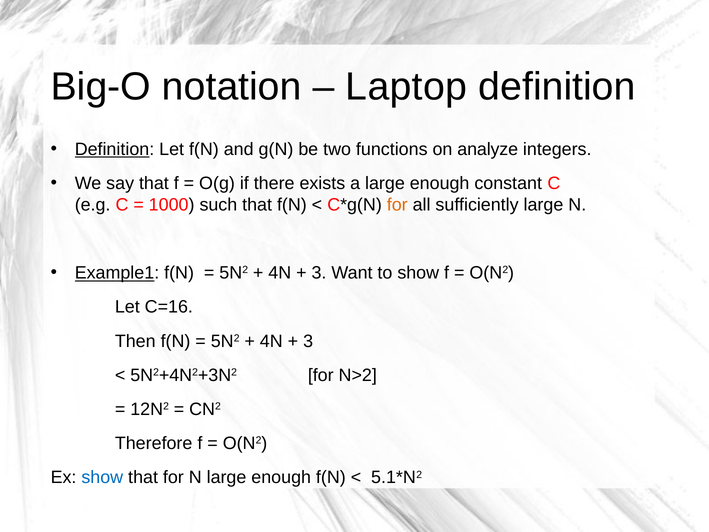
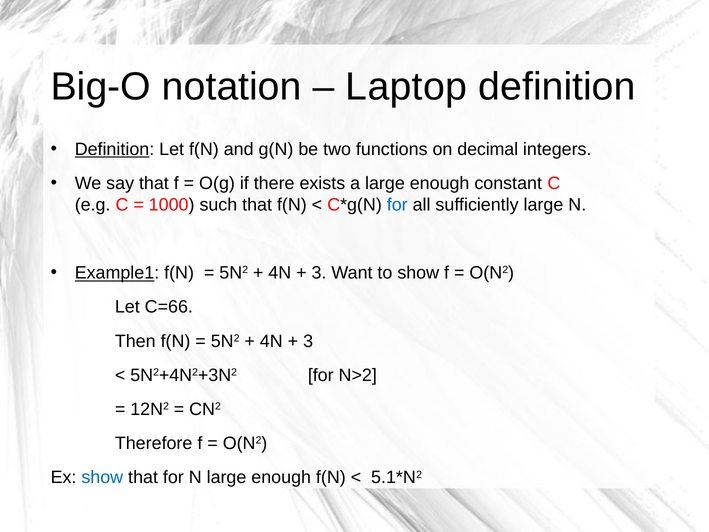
analyze: analyze -> decimal (488, 149)
for colour: orange -> blue (397, 205)
C=16: C=16 -> C=66 (169, 307)
